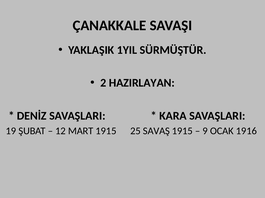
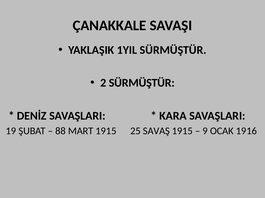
2 HAZIRLAYAN: HAZIRLAYAN -> SÜRMÜŞTÜR (142, 83)
12: 12 -> 88 (60, 131)
